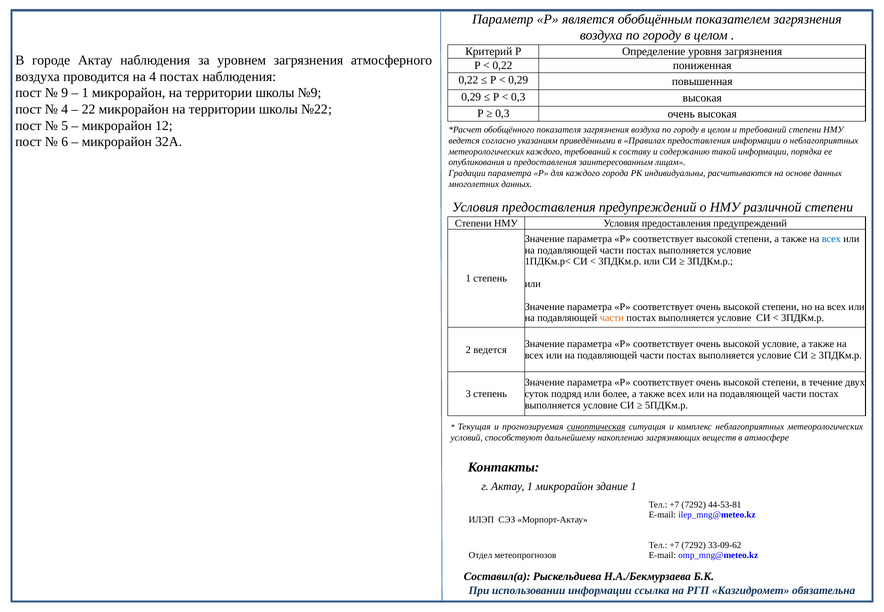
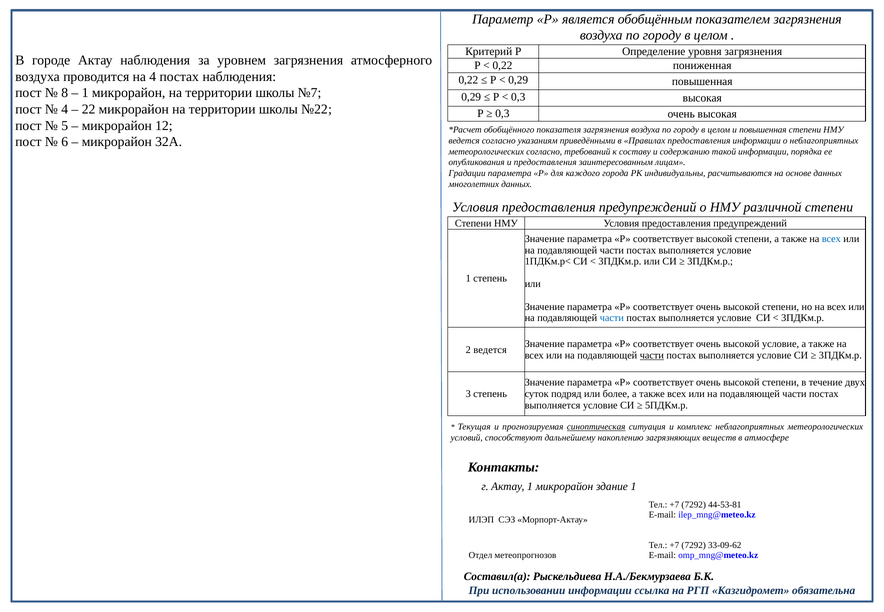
9: 9 -> 8 (65, 93)
№9: №9 -> №7 (310, 93)
и требований: требований -> повышенная (763, 130)
метеорологических каждого: каждого -> согласно (544, 152)
части colour: orange -> blue (612, 318)
части underline: none -> present (652, 355)
